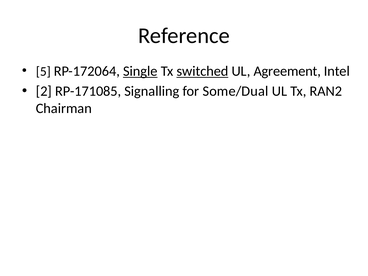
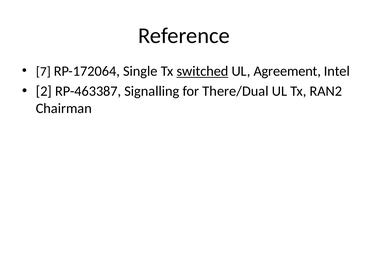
5: 5 -> 7 (43, 71)
Single underline: present -> none (140, 71)
RP-171085: RP-171085 -> RP-463387 (88, 91)
Some/Dual: Some/Dual -> There/Dual (236, 91)
